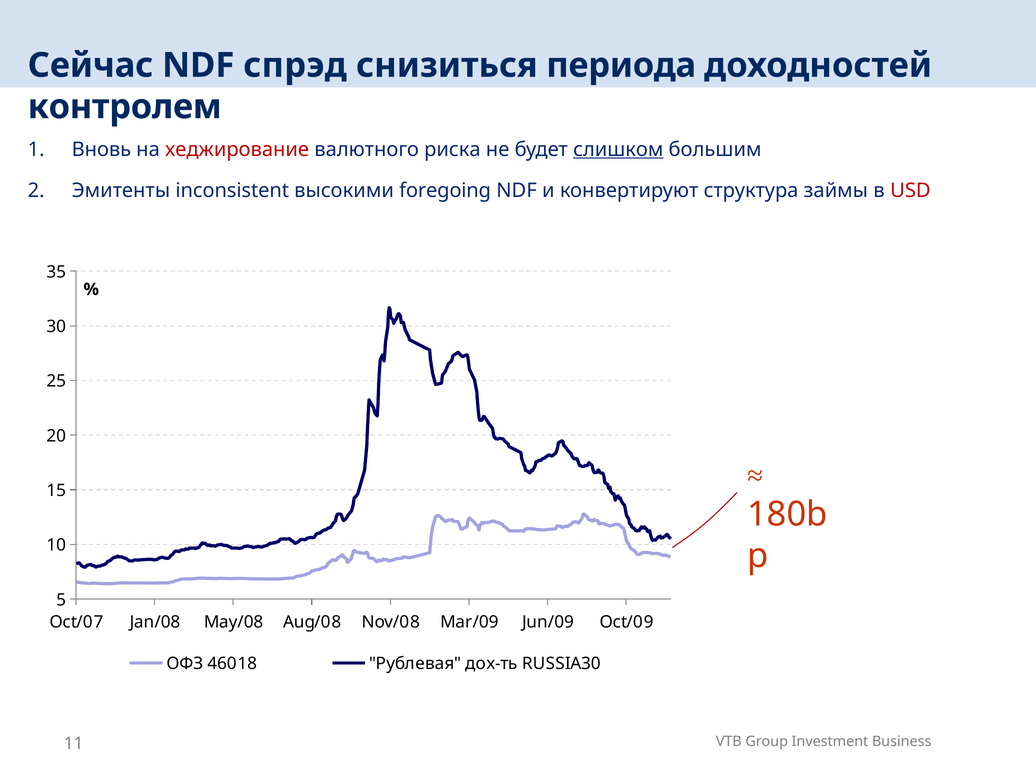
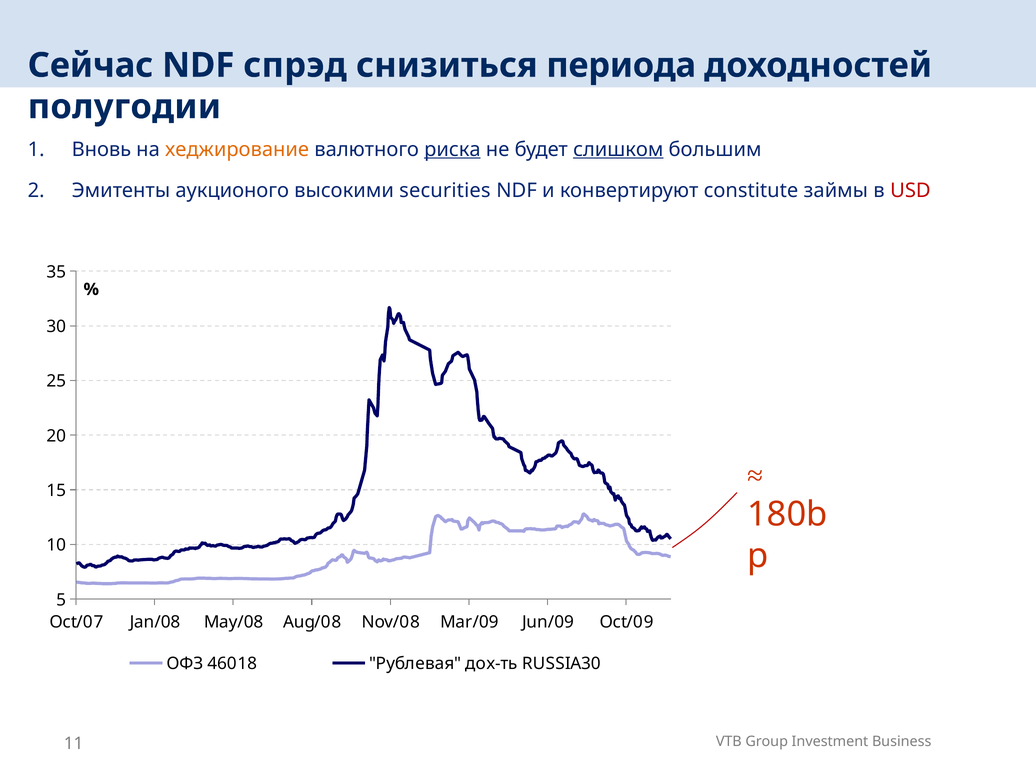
контролем: контролем -> полугодии (124, 107)
хеджирование colour: red -> orange (237, 149)
риска underline: none -> present (452, 149)
inconsistent: inconsistent -> аукционого (232, 191)
foregoing: foregoing -> securities (445, 191)
структура: структура -> constitute (751, 191)
